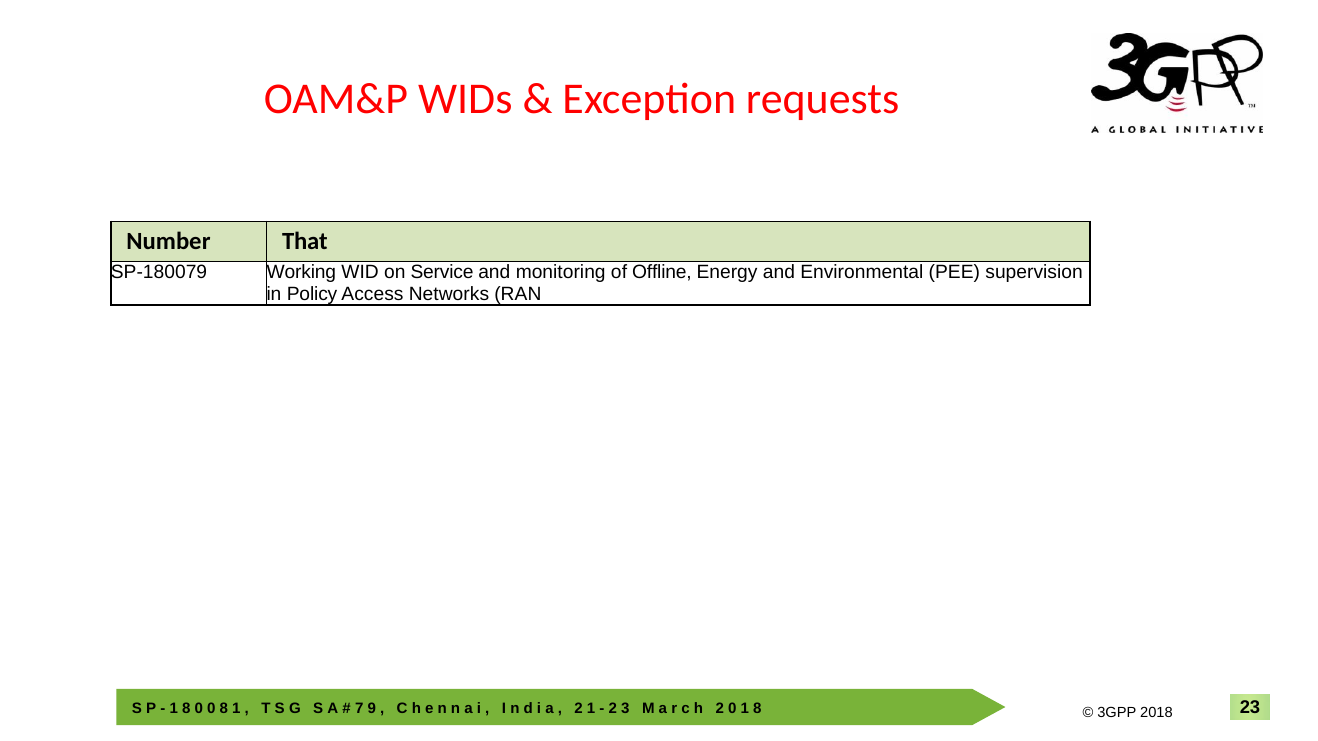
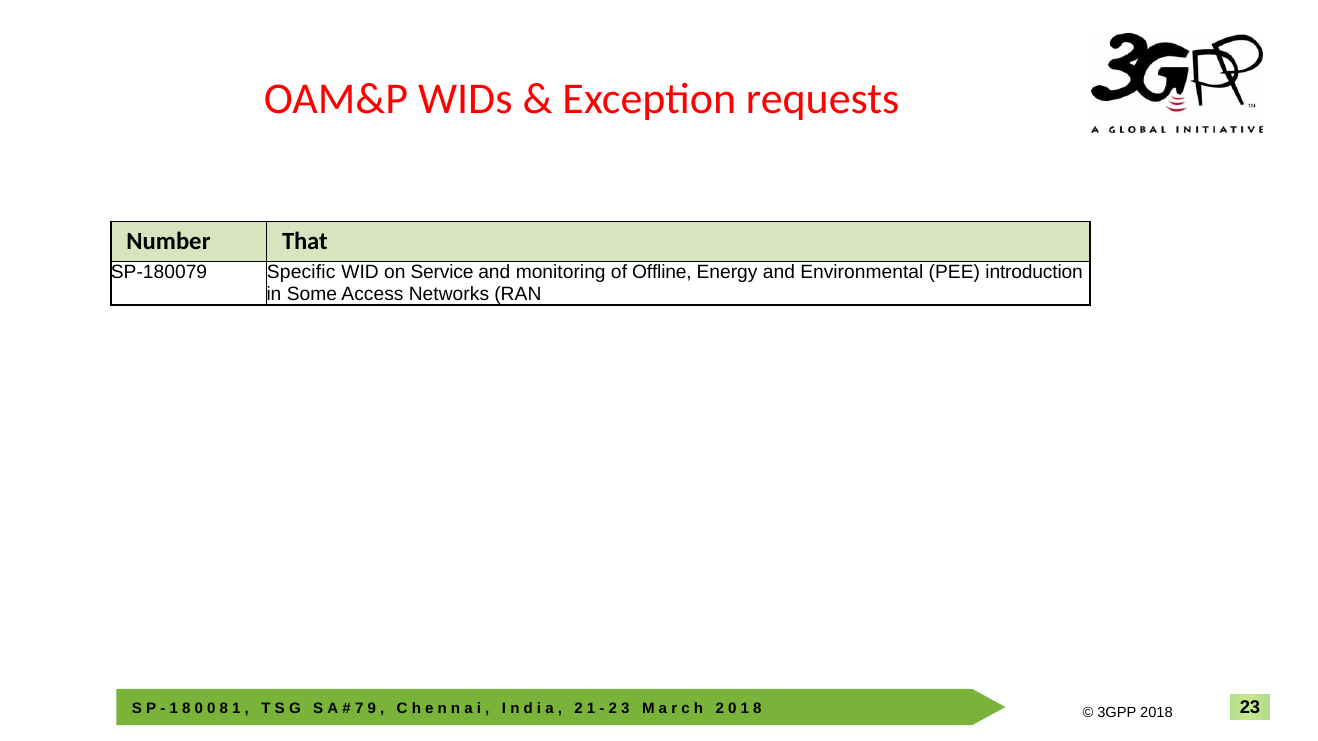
Working: Working -> Specific (301, 273)
supervision: supervision -> introduction (1034, 273)
Policy: Policy -> Some (312, 294)
